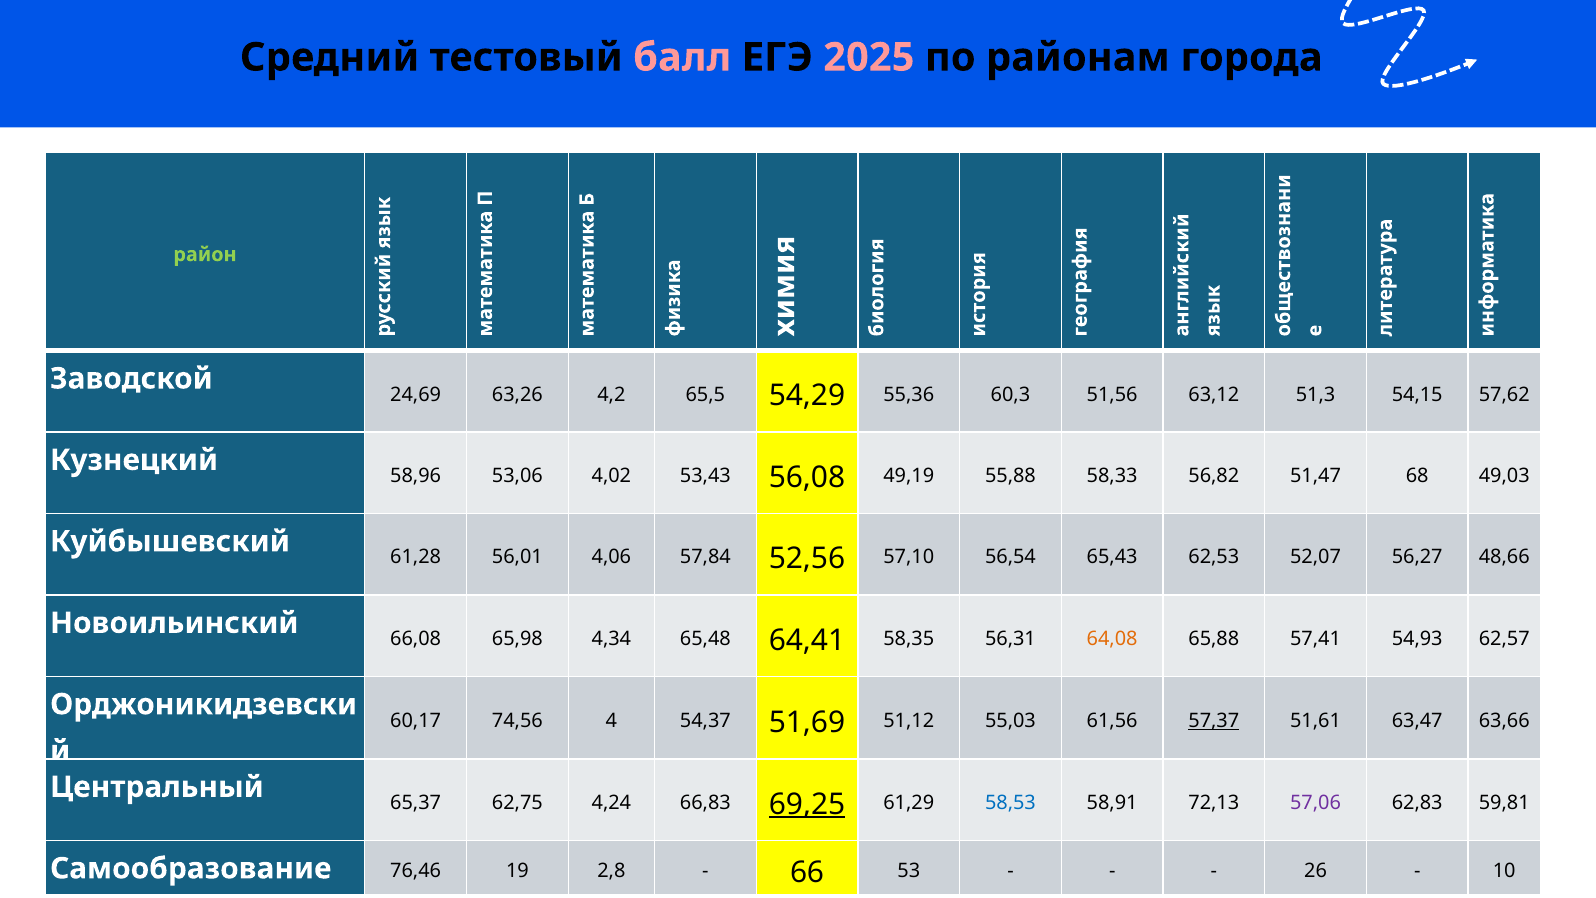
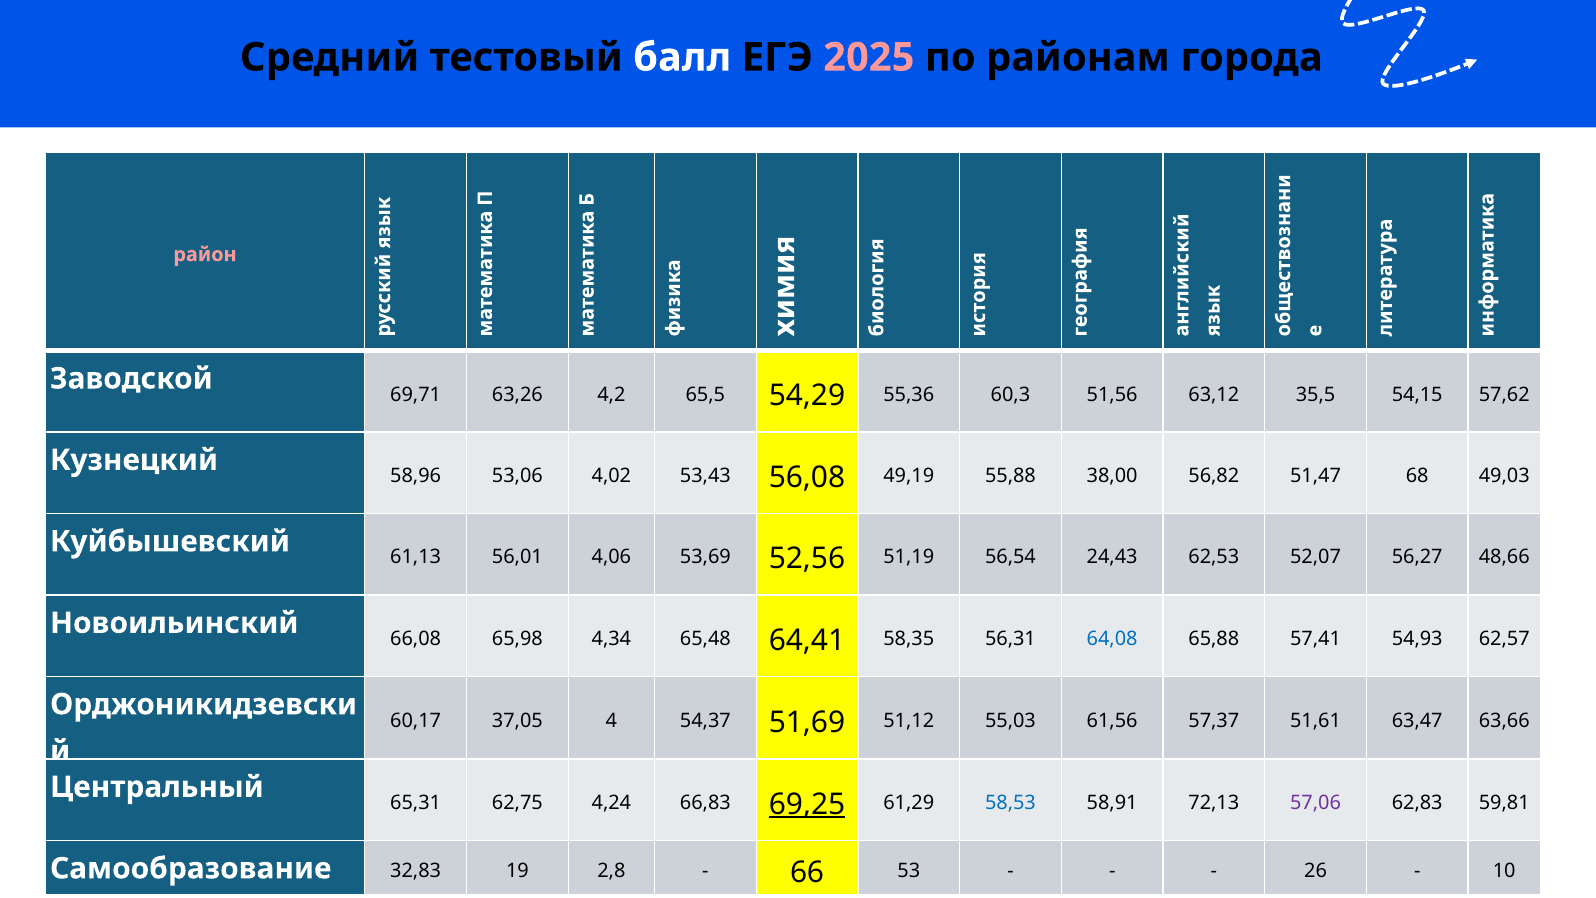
балл colour: pink -> white (682, 57)
район colour: light green -> pink (205, 254)
24,69: 24,69 -> 69,71 (416, 394)
51,3: 51,3 -> 35,5 (1316, 394)
58,33: 58,33 -> 38,00 (1112, 476)
61,28: 61,28 -> 61,13 (416, 557)
57,84: 57,84 -> 53,69 (705, 557)
57,10: 57,10 -> 51,19 (909, 557)
65,43: 65,43 -> 24,43 (1112, 557)
64,08 colour: orange -> blue (1112, 639)
74,56: 74,56 -> 37,05 (517, 721)
57,37 underline: present -> none (1214, 721)
65,37: 65,37 -> 65,31 (416, 803)
76,46: 76,46 -> 32,83 (416, 870)
